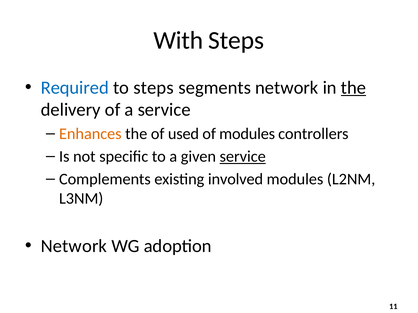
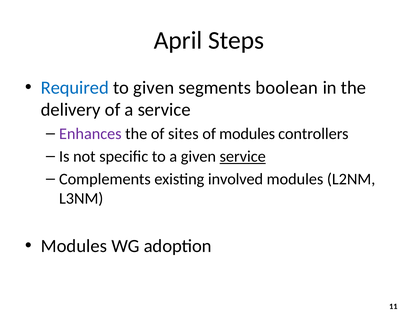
With: With -> April (178, 40)
to steps: steps -> given (154, 88)
segments network: network -> boolean (287, 88)
the underline: present -> none (354, 88)
Enhances colour: orange -> purple (90, 134)
used: used -> sites (183, 134)
Network: Network -> Modules (74, 246)
